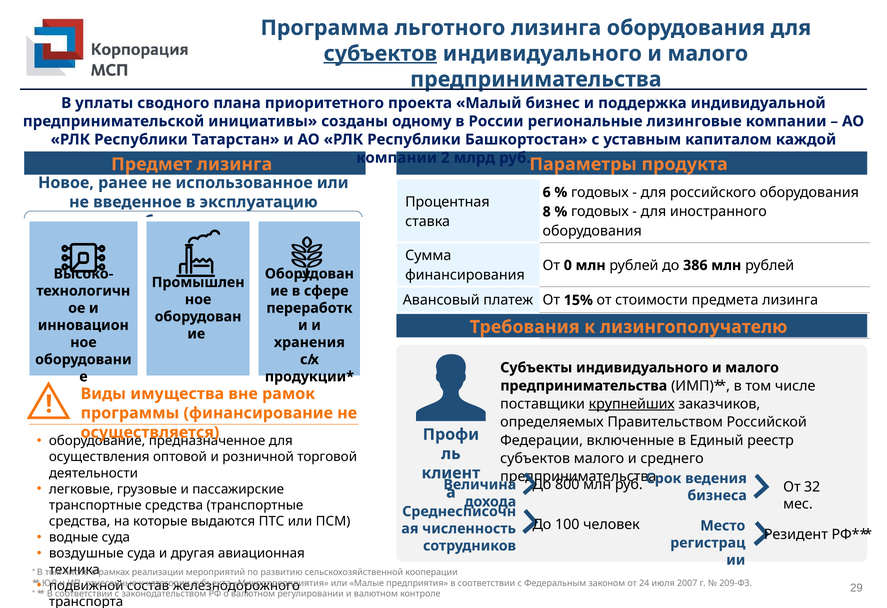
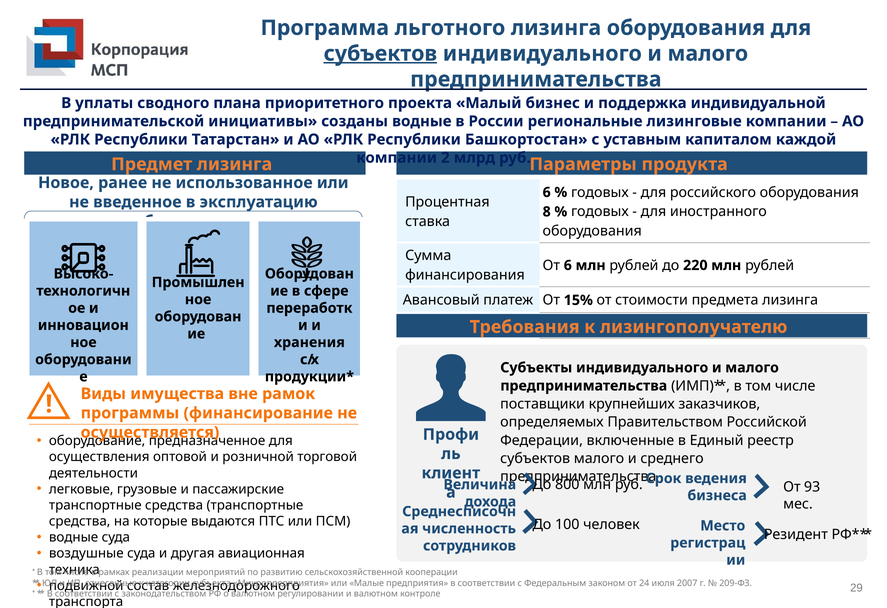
созданы одному: одному -> водные (422, 121)
От 0: 0 -> 6 (568, 265)
386: 386 -> 220 (695, 265)
крупнейших underline: present -> none (632, 404)
32: 32 -> 93 (812, 487)
